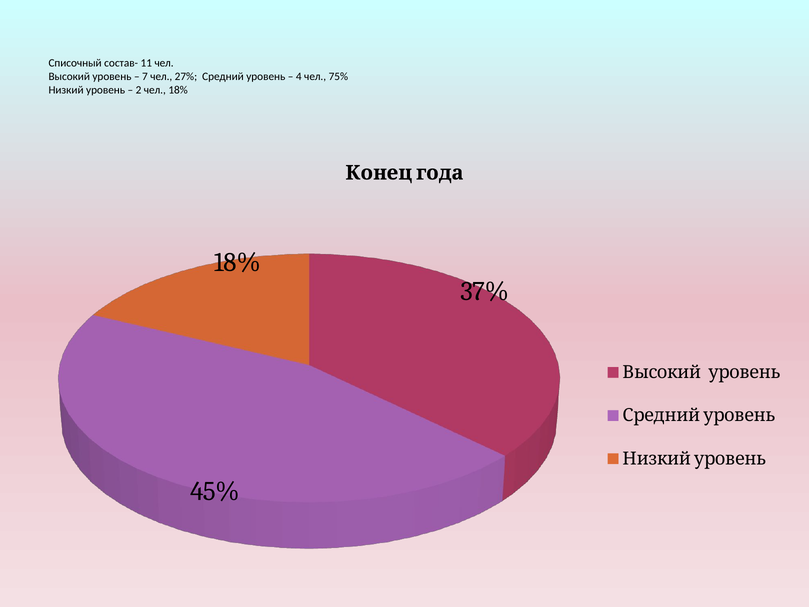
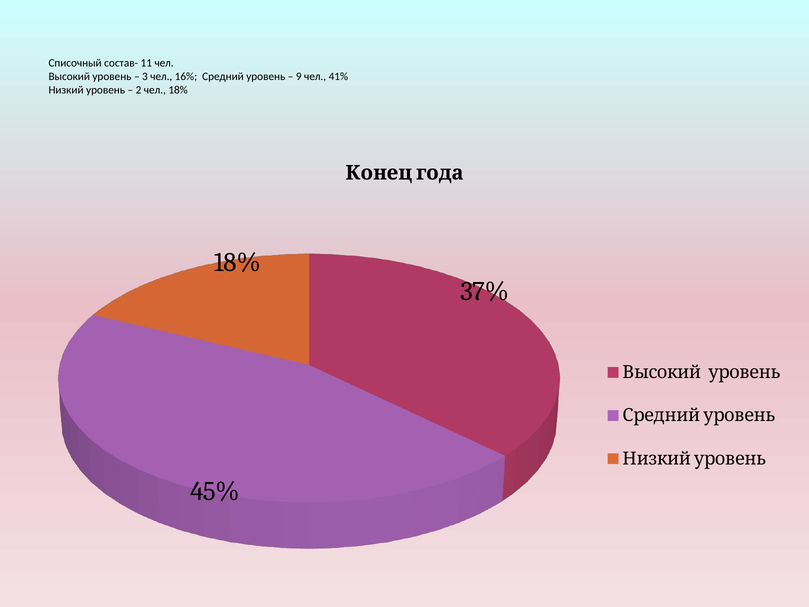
7: 7 -> 3 (145, 76)
27%: 27% -> 16% (186, 76)
4: 4 -> 9 (299, 76)
75%: 75% -> 41% (338, 76)
